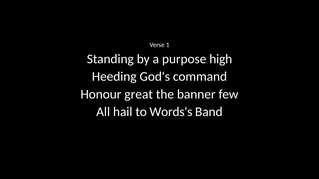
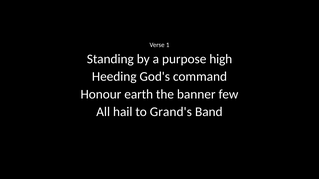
great: great -> earth (139, 94)
Words's: Words's -> Grand's (171, 112)
